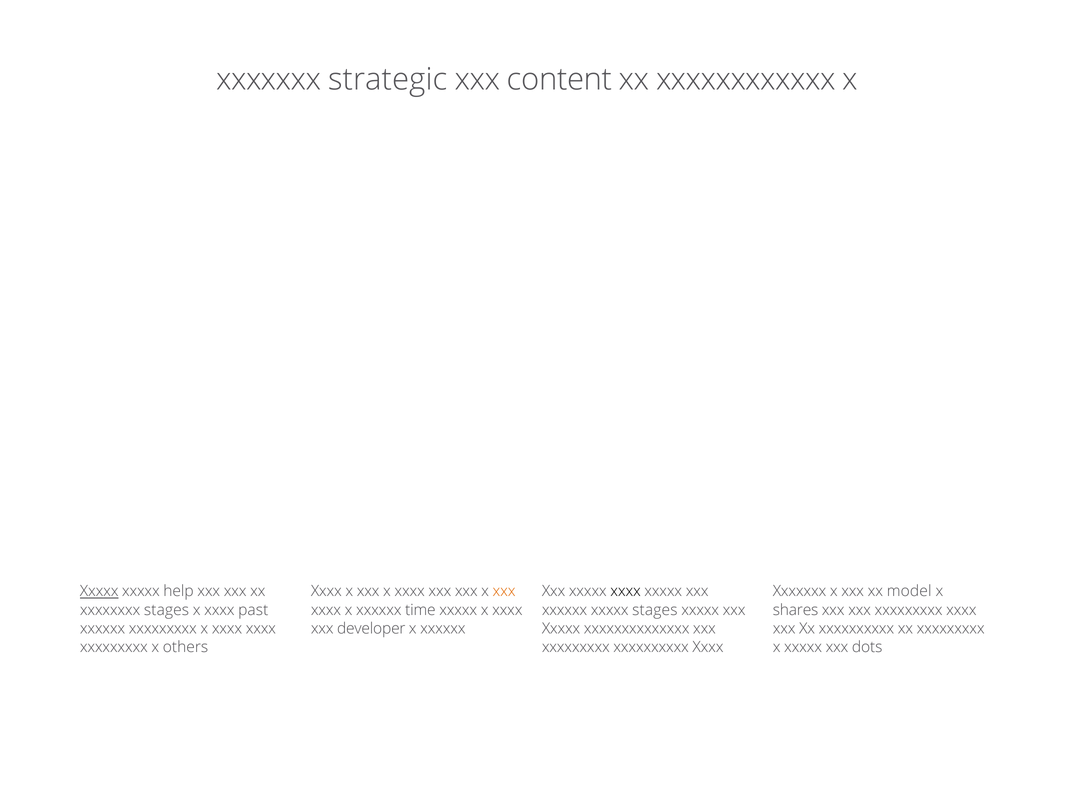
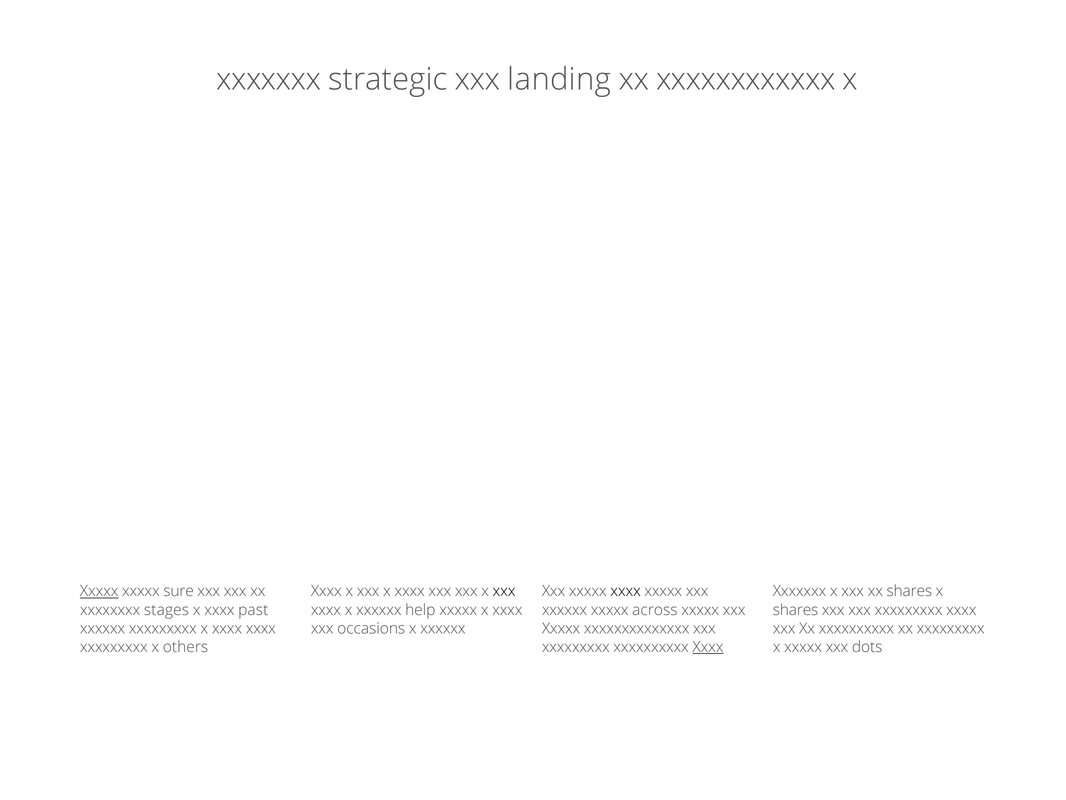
content: content -> landing (559, 80)
help: help -> sure (179, 591)
xxx colour: orange -> black (504, 591)
xx model: model -> shares (909, 591)
time: time -> help (420, 610)
xxxxx stages: stages -> across (655, 610)
developer: developer -> occasions (371, 628)
Xxxx underline: none -> present (708, 647)
